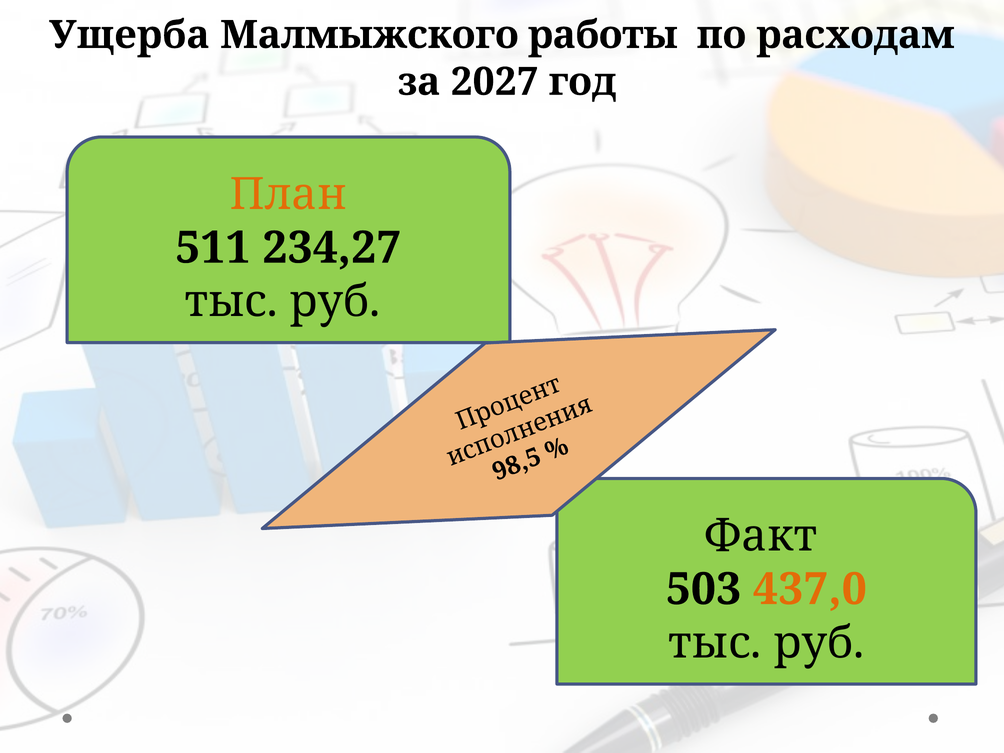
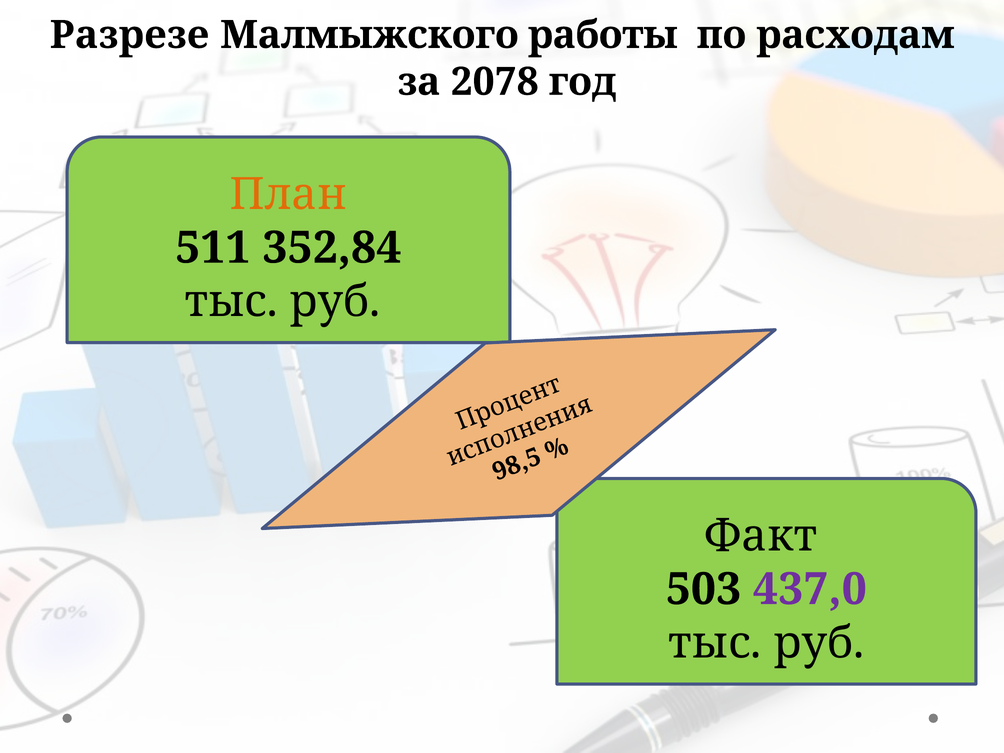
Ущерба: Ущерба -> Разрезе (129, 35)
2027: 2027 -> 2078 (495, 82)
234,27: 234,27 -> 352,84 (332, 248)
437,0 colour: orange -> purple (810, 589)
